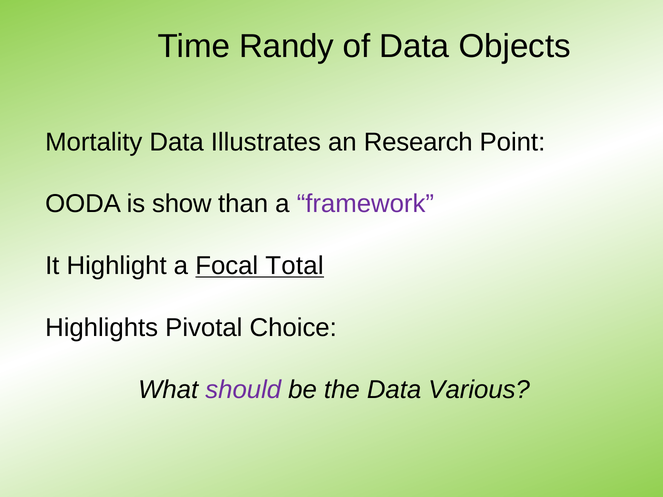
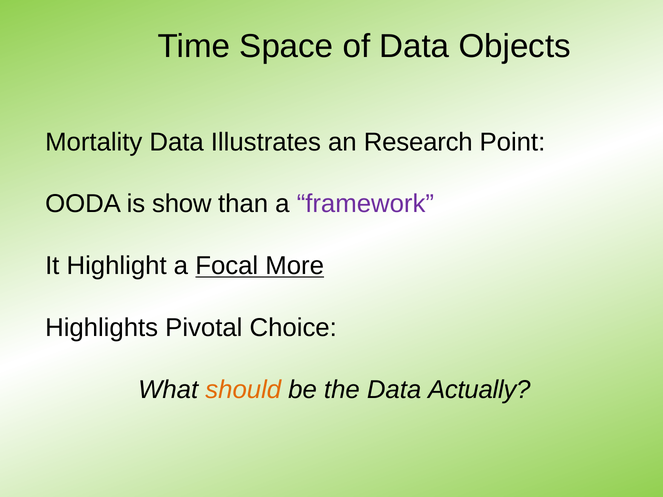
Randy: Randy -> Space (286, 47)
Total: Total -> More (295, 266)
should colour: purple -> orange (243, 390)
Various: Various -> Actually (479, 390)
